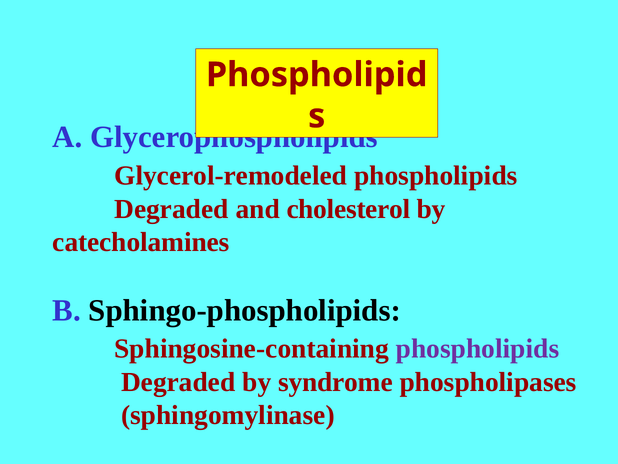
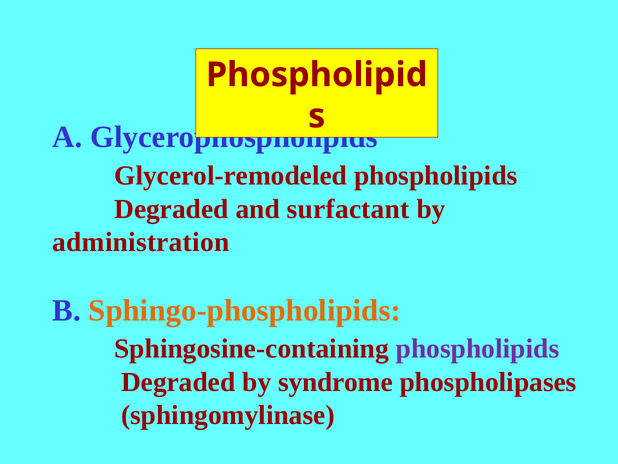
cholesterol: cholesterol -> surfactant (348, 209)
catecholamines: catecholamines -> administration (141, 242)
Sphingo-phospholipids colour: black -> orange (245, 310)
